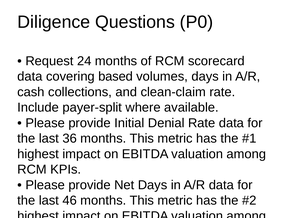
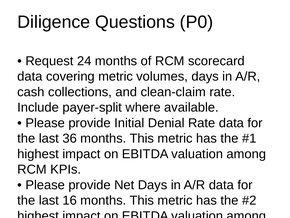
covering based: based -> metric (116, 76)
46: 46 -> 16 (70, 200)
